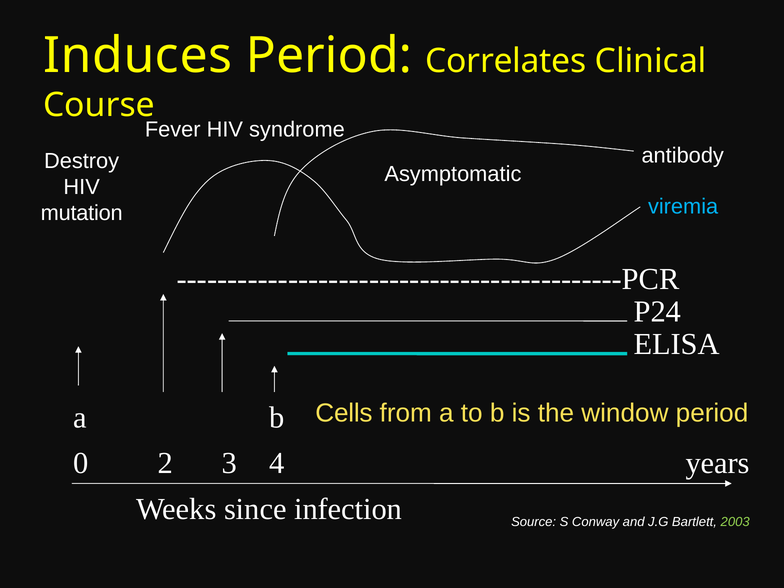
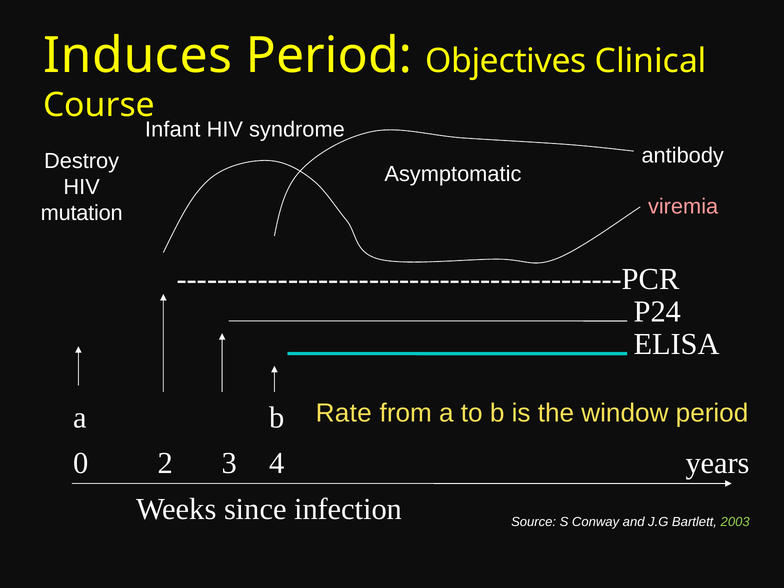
Correlates: Correlates -> Objectives (506, 61)
Fever: Fever -> Infant (173, 130)
viremia colour: light blue -> pink (683, 207)
Cells: Cells -> Rate (344, 413)
